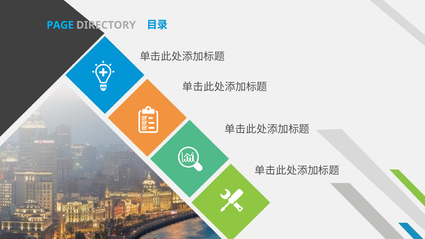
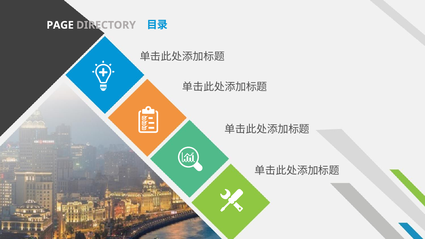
PAGE colour: light blue -> white (60, 25)
